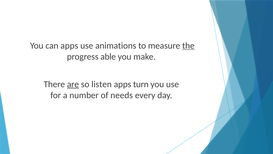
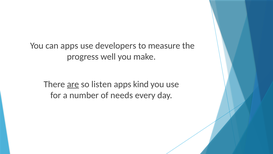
animations: animations -> developers (116, 46)
the underline: present -> none (188, 46)
able: able -> well (108, 56)
turn: turn -> kind (141, 84)
